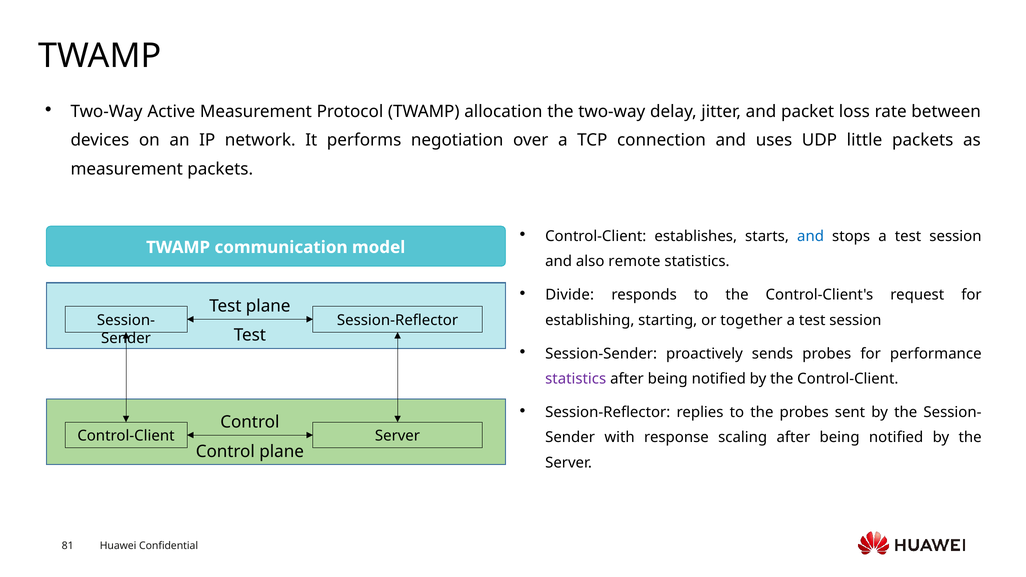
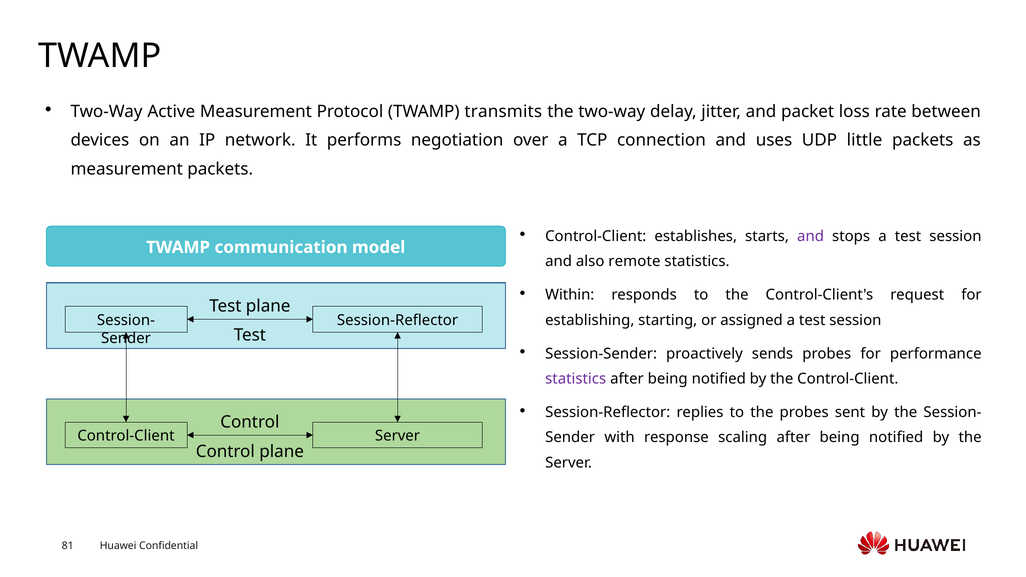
allocation: allocation -> transmits (503, 112)
and colour: blue -> purple (811, 236)
Divide: Divide -> Within (570, 295)
together: together -> assigned (752, 320)
